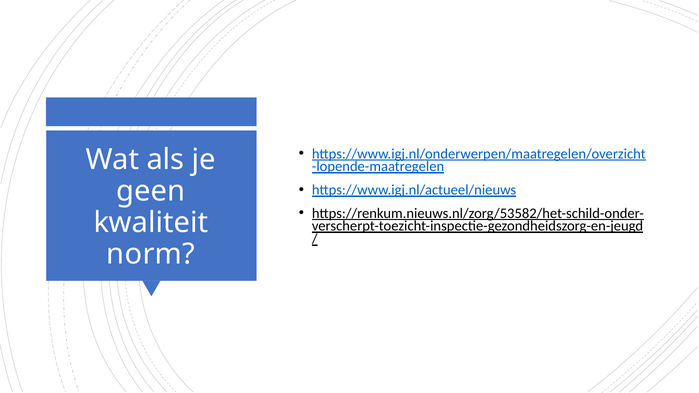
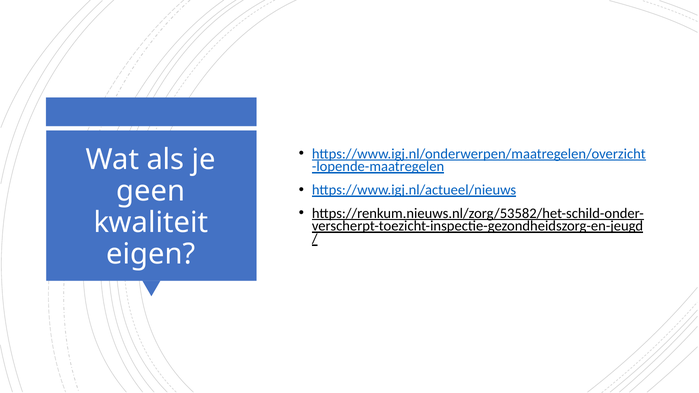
norm: norm -> eigen (151, 254)
